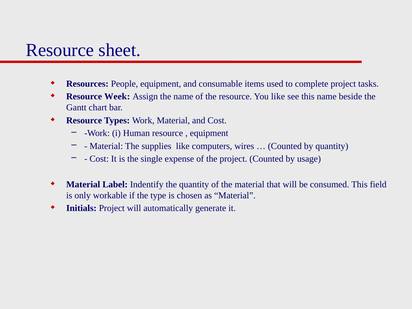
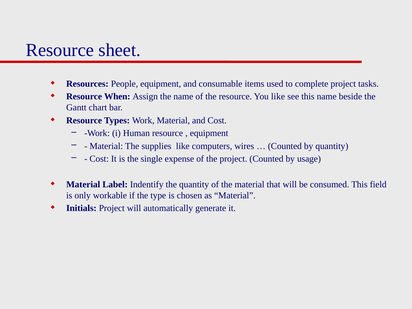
Week: Week -> When (117, 97)
